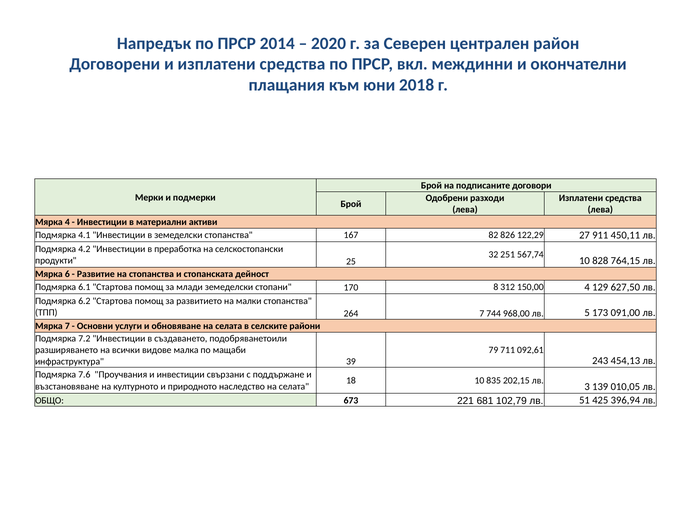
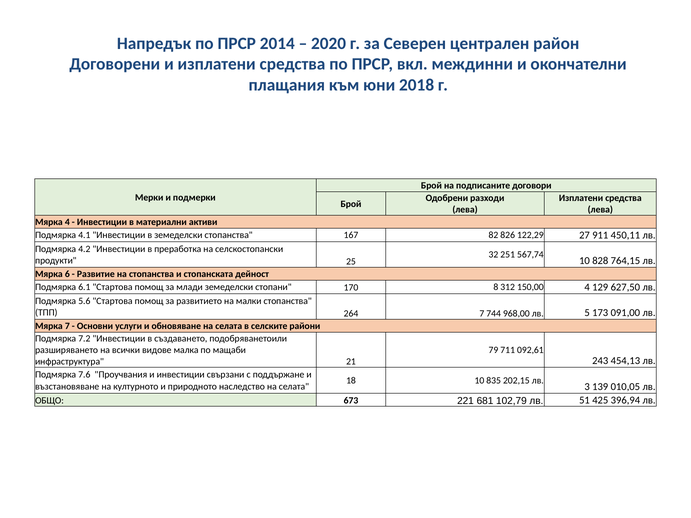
6.2: 6.2 -> 5.6 (84, 301)
39: 39 -> 21 (351, 362)
